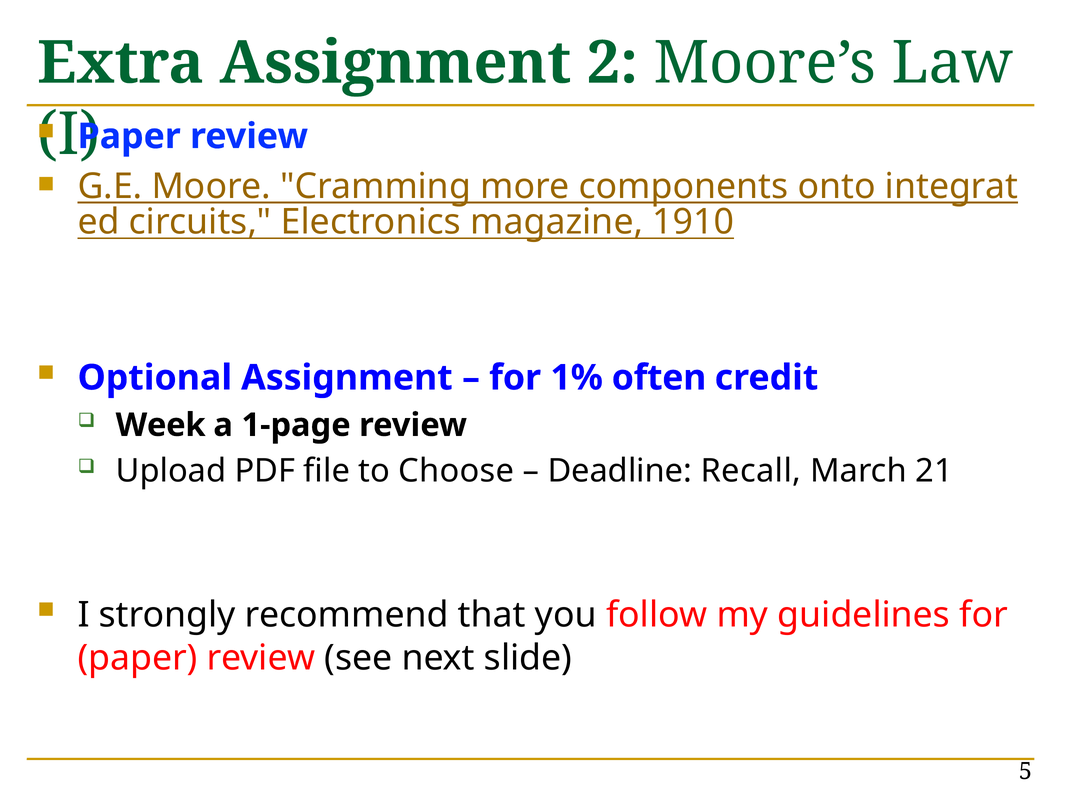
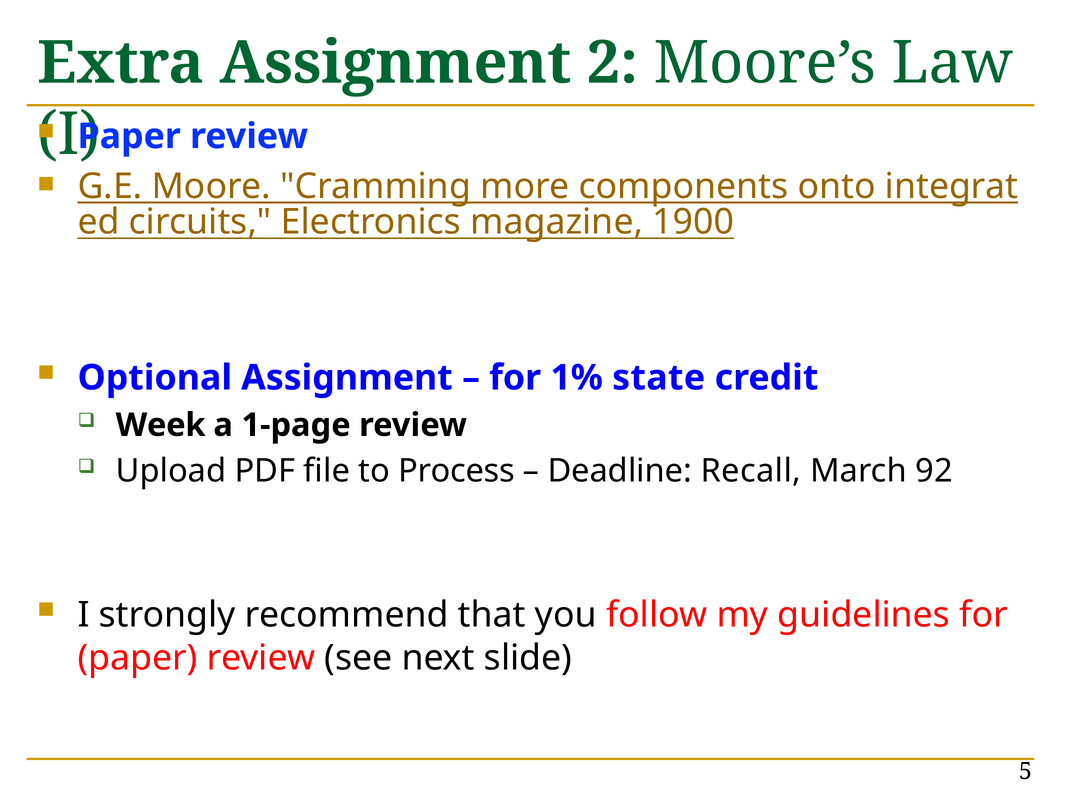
1910: 1910 -> 1900 (693, 222)
often: often -> state (659, 378)
Choose: Choose -> Process (457, 471)
21: 21 -> 92 (934, 471)
